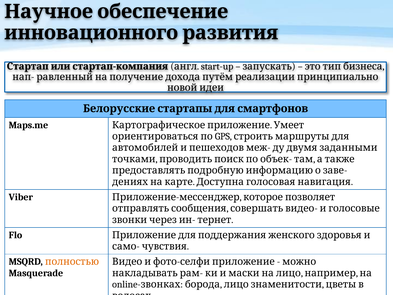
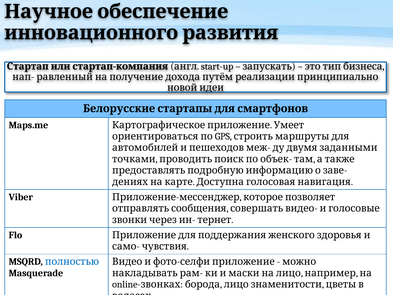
полностью colour: orange -> blue (72, 261)
